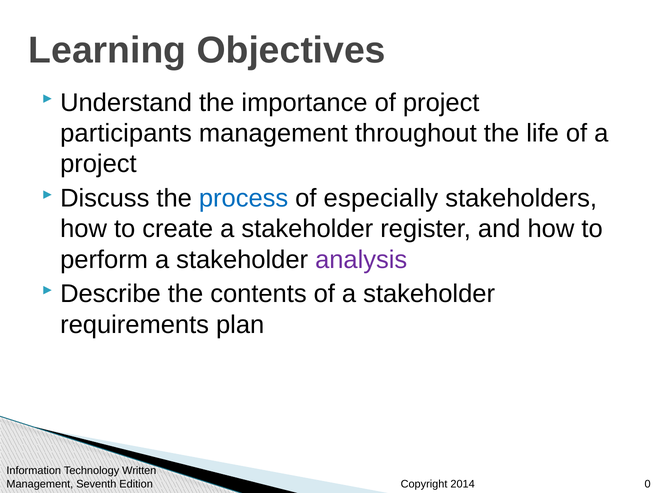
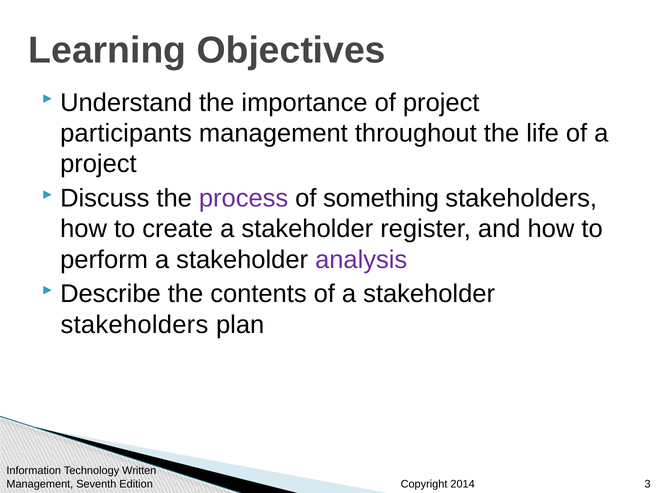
process colour: blue -> purple (244, 198)
especially: especially -> something (381, 198)
requirements: requirements -> stakeholders (134, 325)
0: 0 -> 3 (648, 484)
